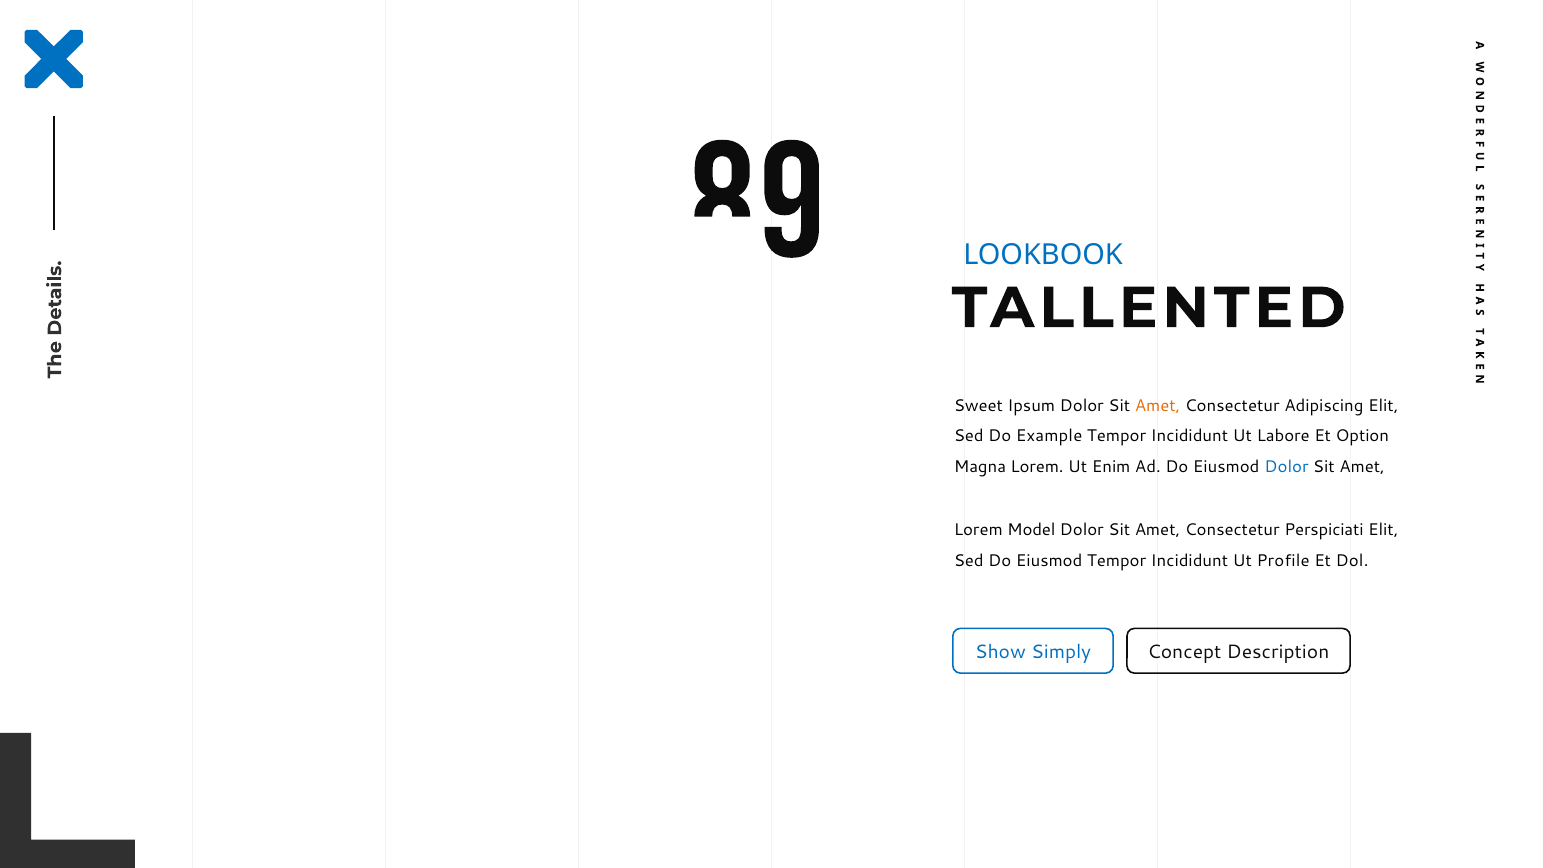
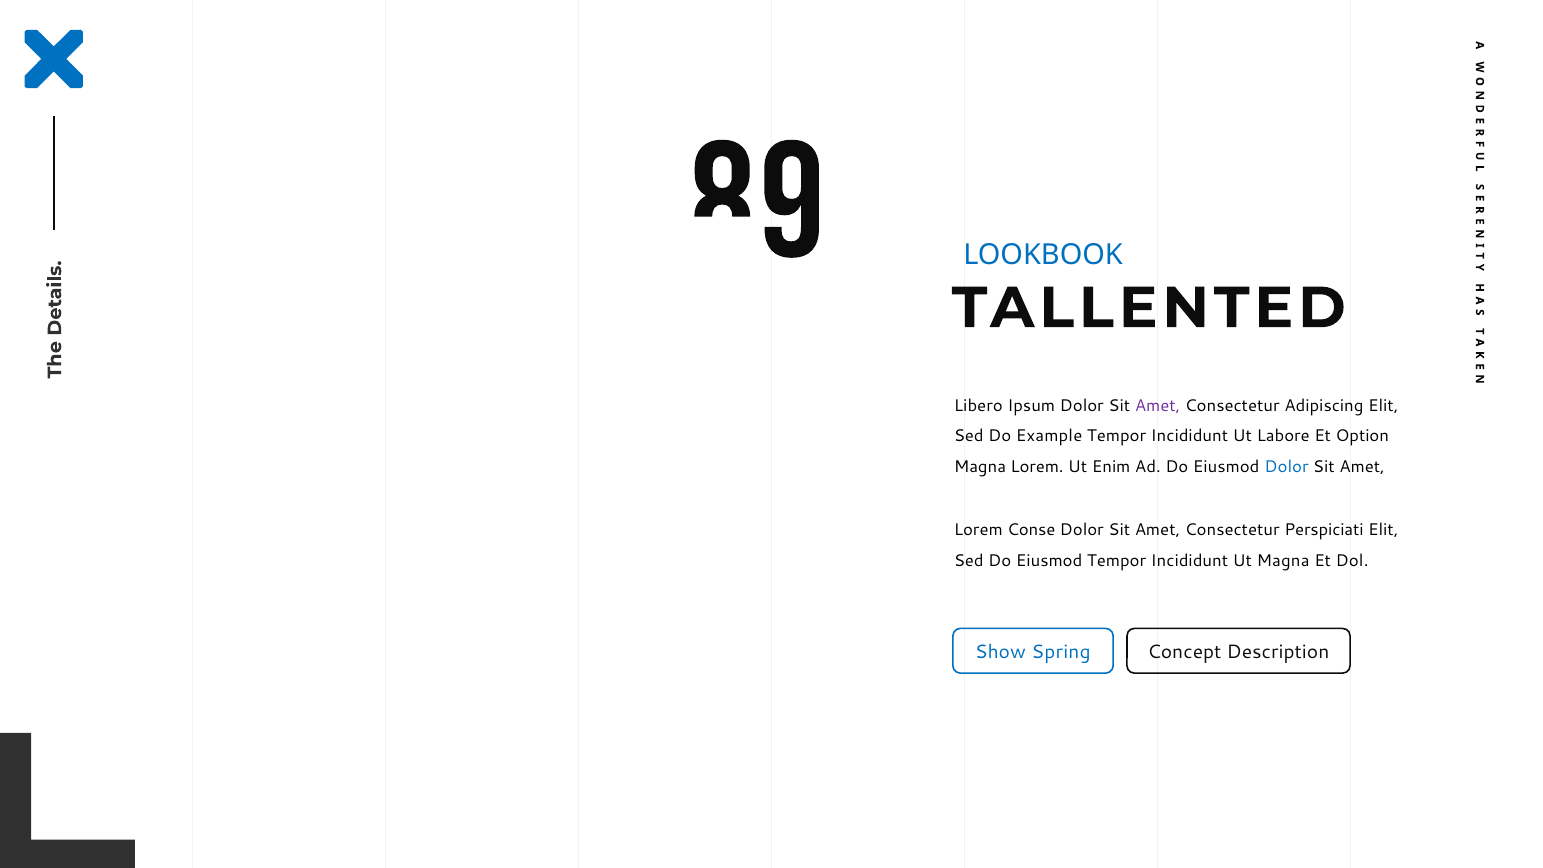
Sweet: Sweet -> Libero (978, 406)
Amet colour: orange -> purple (1158, 406)
Model: Model -> Conse (1031, 530)
Ut Profile: Profile -> Magna (1283, 561)
Simply: Simply -> Spring (1061, 652)
